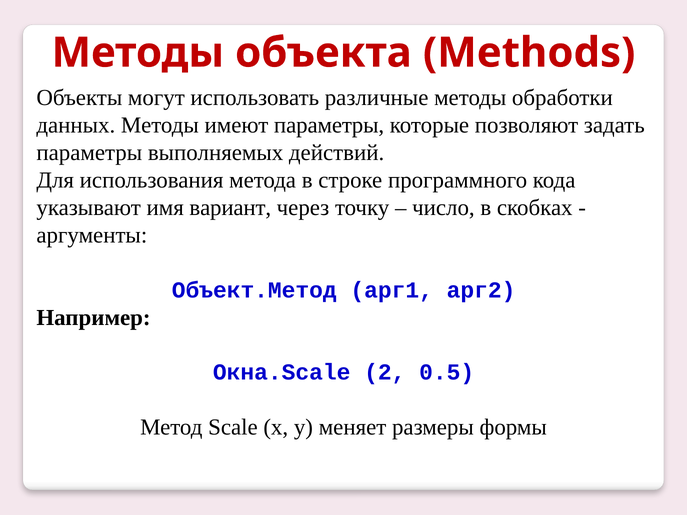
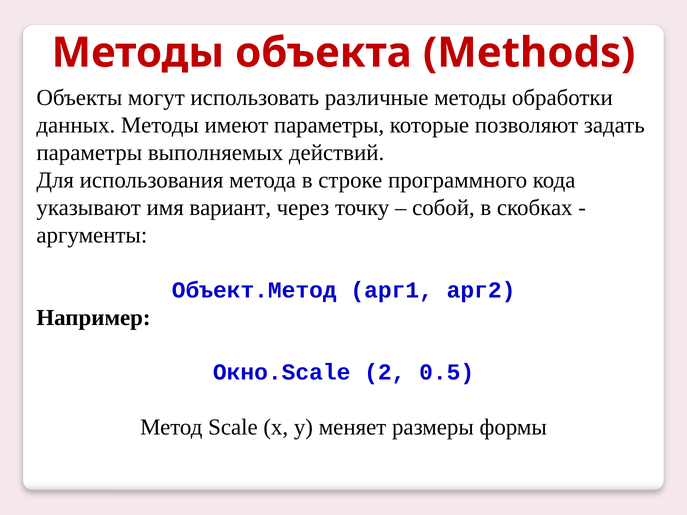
число: число -> собой (443, 208)
Окна.Scale: Окна.Scale -> Окно.Scale (282, 373)
